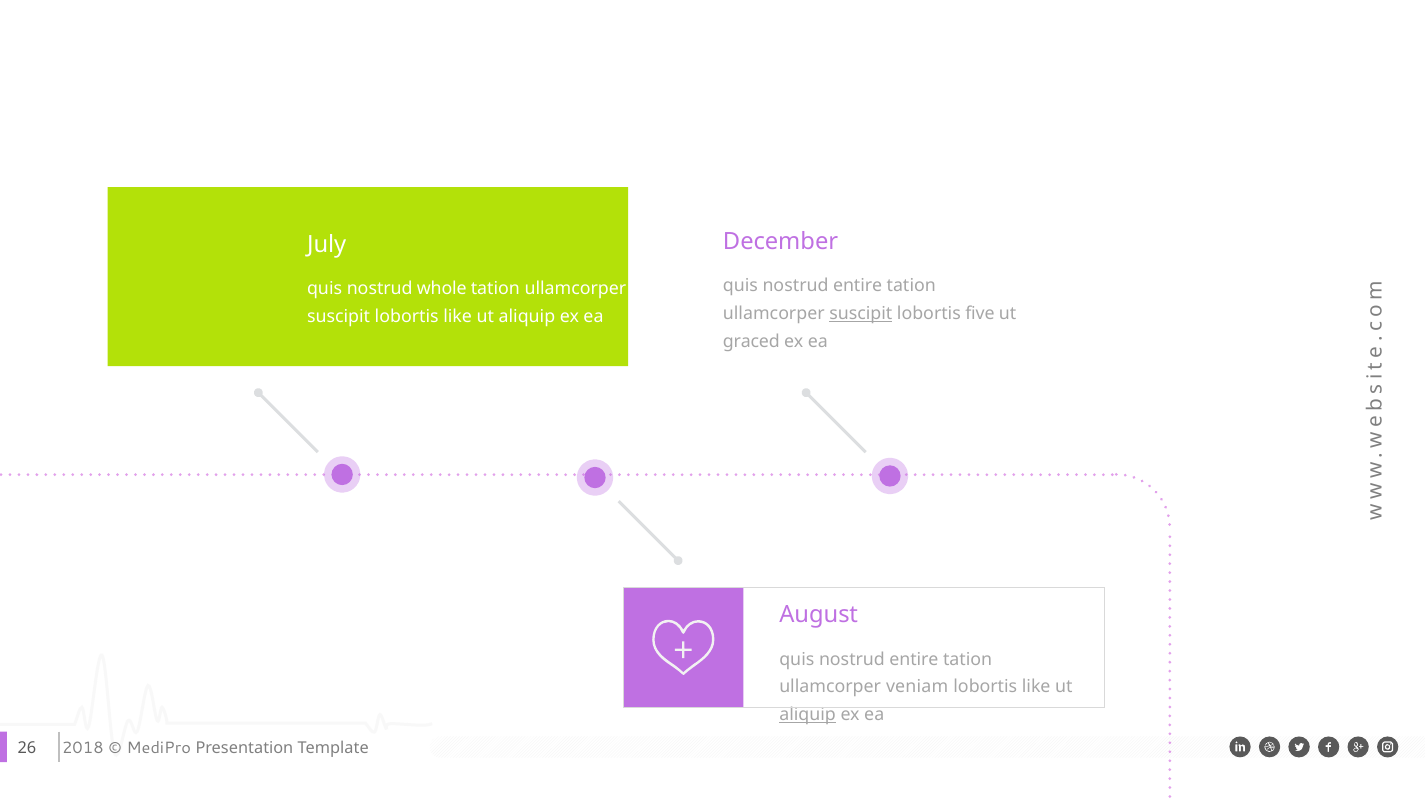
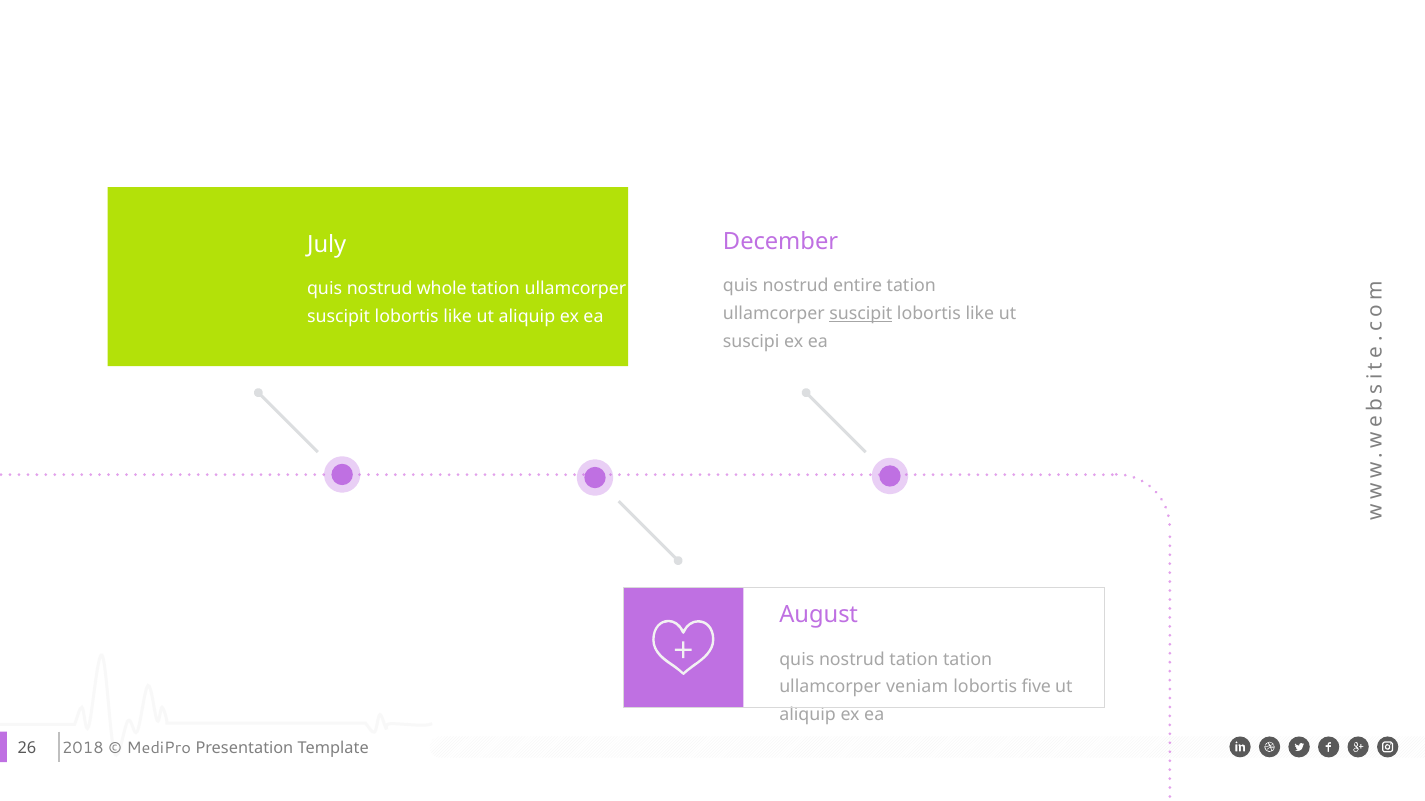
five: five -> like (980, 314)
graced: graced -> suscipi (751, 342)
entire: entire -> tation (914, 660)
like: like -> five (1036, 687)
aliquip underline: present -> none (808, 715)
